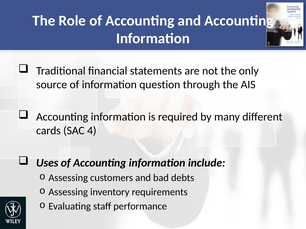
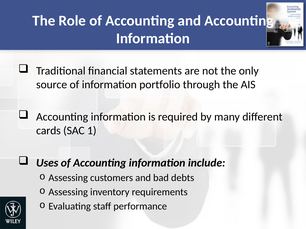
question: question -> portfolio (160, 85)
4: 4 -> 1 (92, 131)
